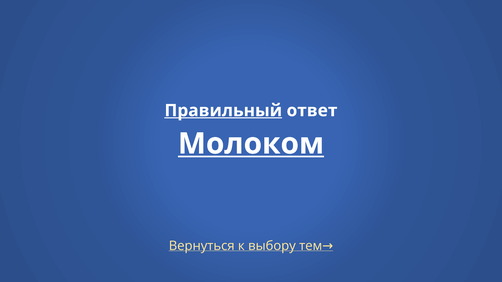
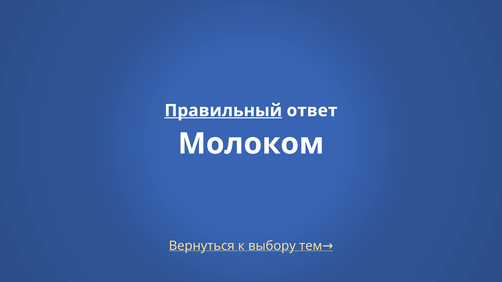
Молоком underline: present -> none (251, 144)
